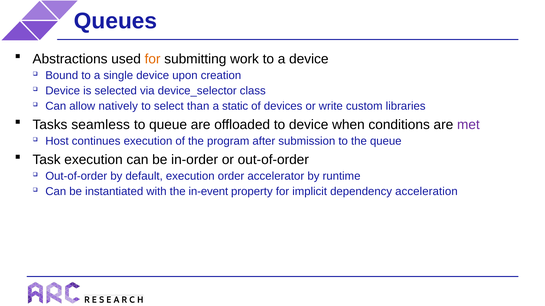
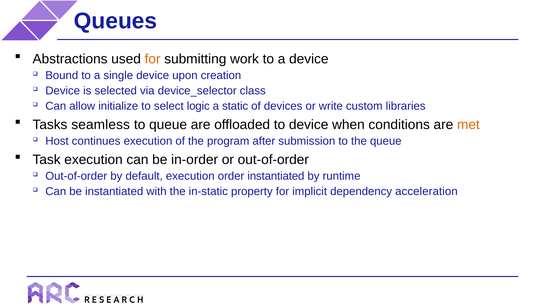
natively: natively -> initialize (118, 106)
than: than -> logic (198, 106)
met colour: purple -> orange (468, 125)
order accelerator: accelerator -> instantiated (276, 176)
in-event: in-event -> in-static (208, 192)
